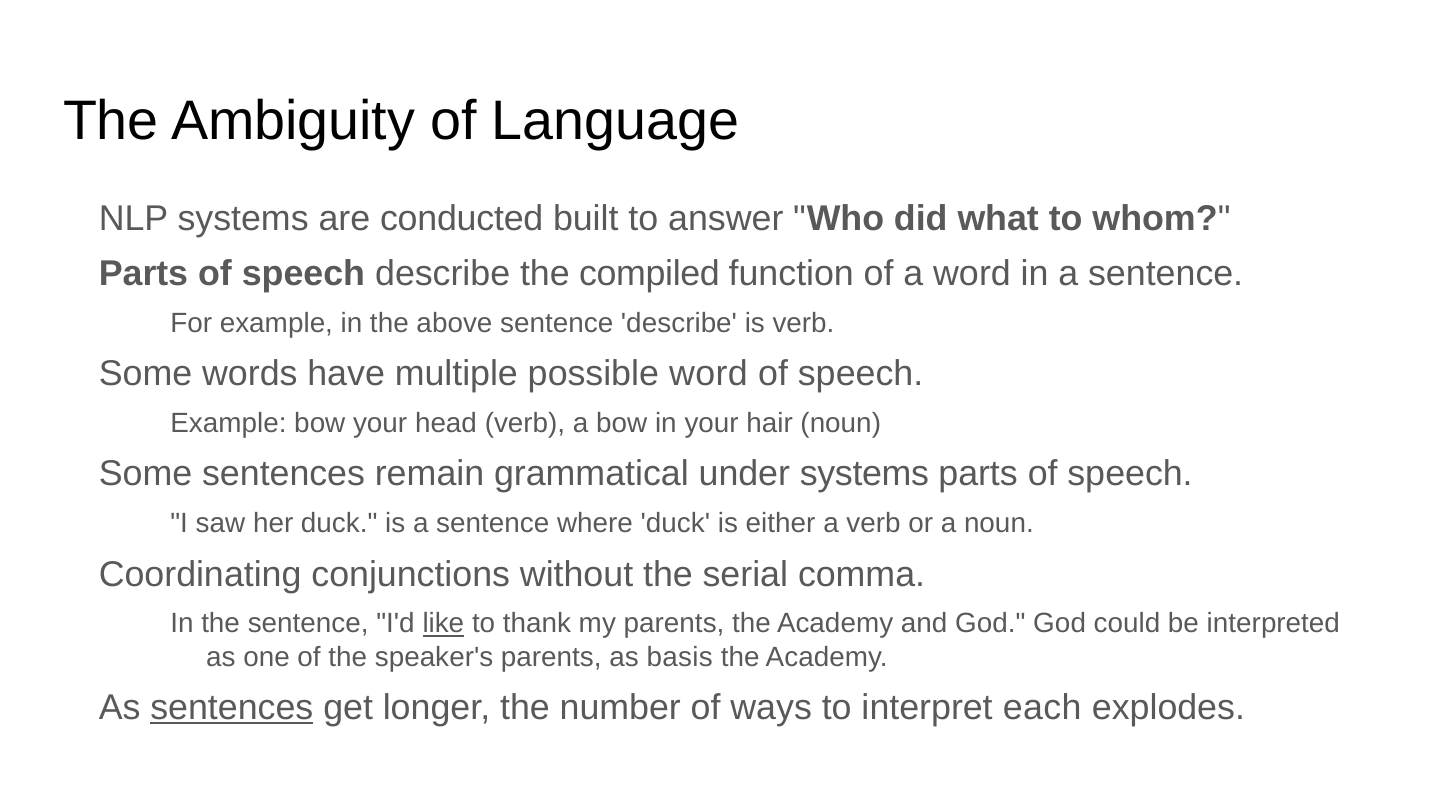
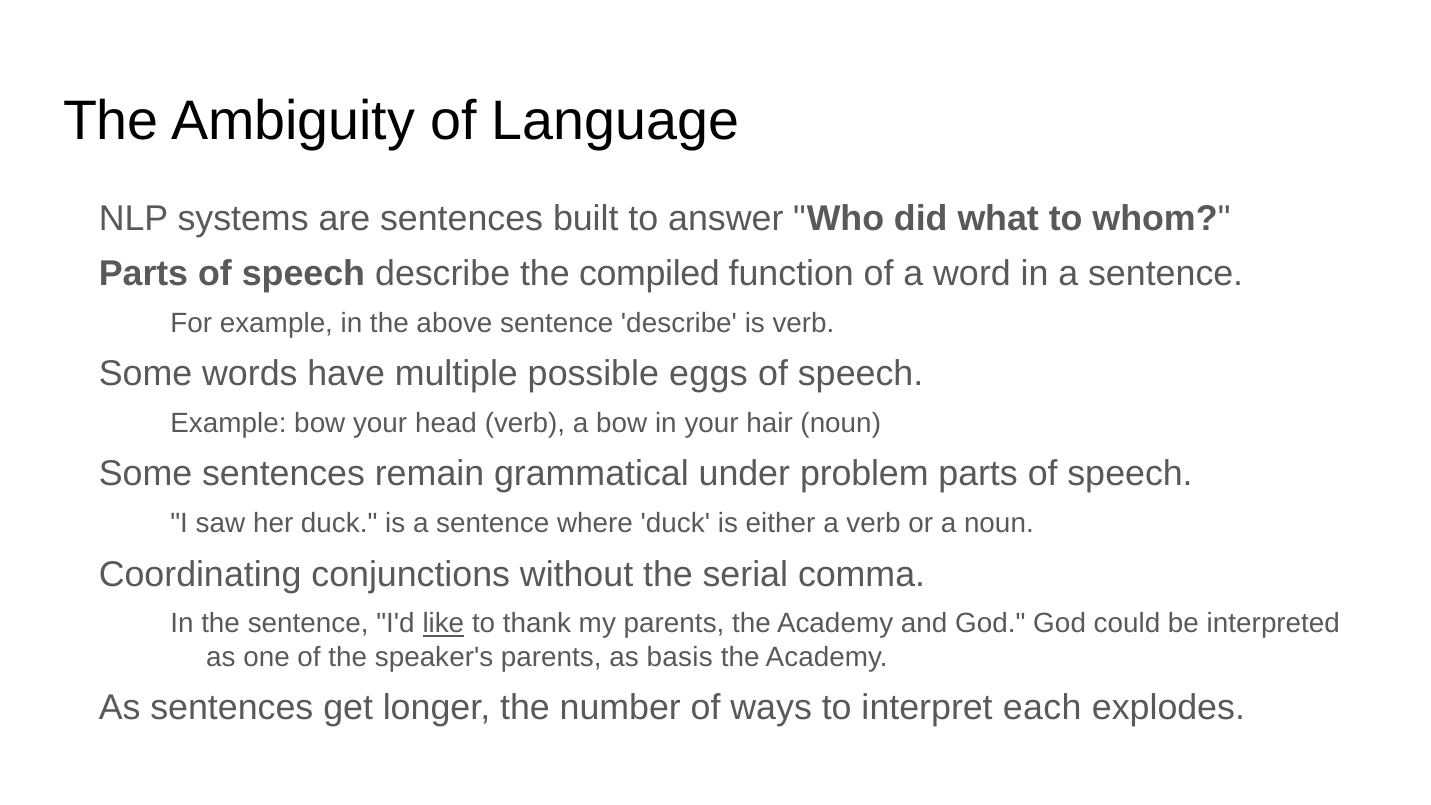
are conducted: conducted -> sentences (462, 219)
possible word: word -> eggs (708, 374)
under systems: systems -> problem (864, 474)
sentences underline: present -> none (232, 708)
